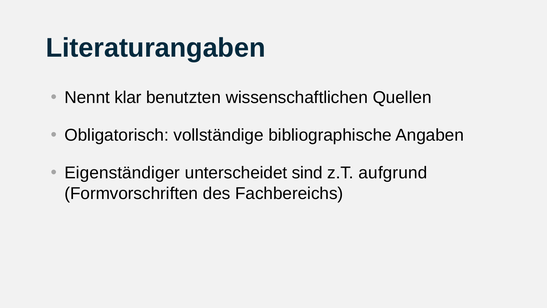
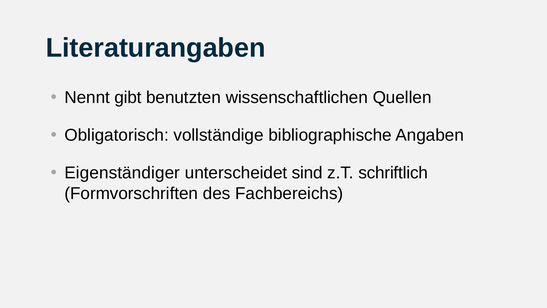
klar: klar -> gibt (128, 98)
aufgrund: aufgrund -> schriftlich (393, 173)
